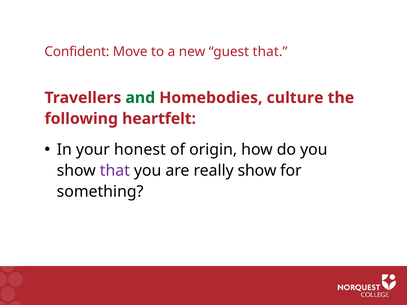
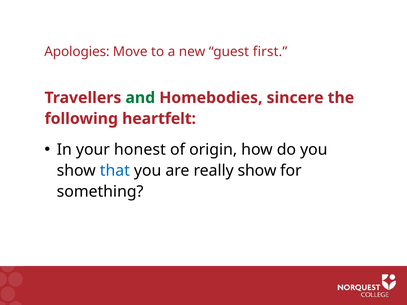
Confident: Confident -> Apologies (77, 52)
guest that: that -> first (270, 52)
culture: culture -> sincere (295, 98)
that colour: purple -> blue (115, 171)
